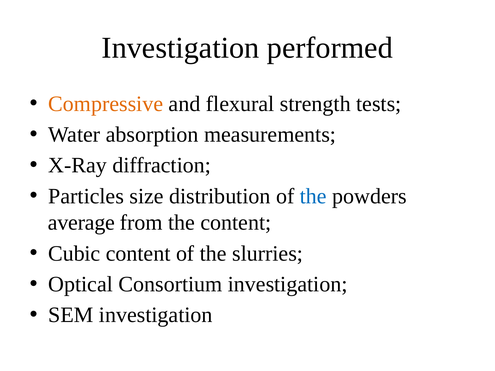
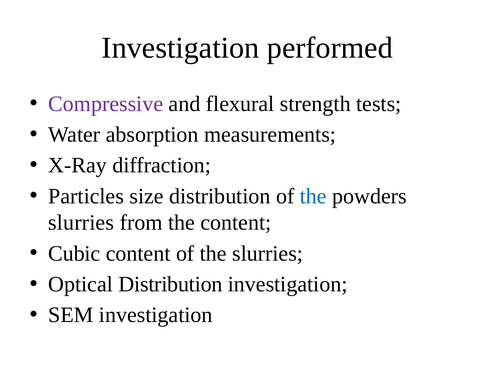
Compressive colour: orange -> purple (106, 104)
average: average -> slurries (81, 223)
Optical Consortium: Consortium -> Distribution (170, 284)
